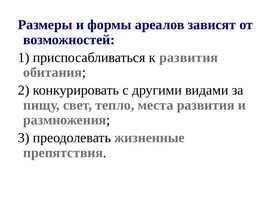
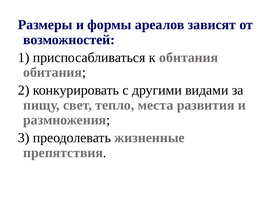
к развития: развития -> обитания (189, 57)
